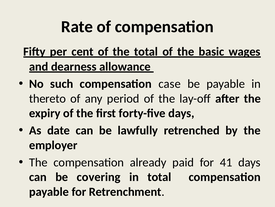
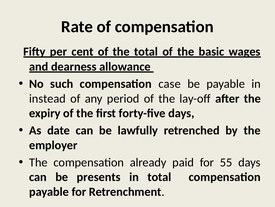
thereto: thereto -> instead (47, 98)
41: 41 -> 55 (226, 162)
covering: covering -> presents (99, 177)
